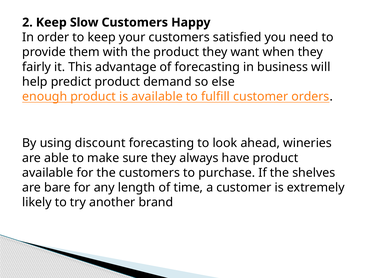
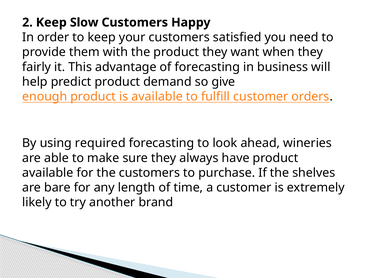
else: else -> give (223, 82)
discount: discount -> required (100, 143)
